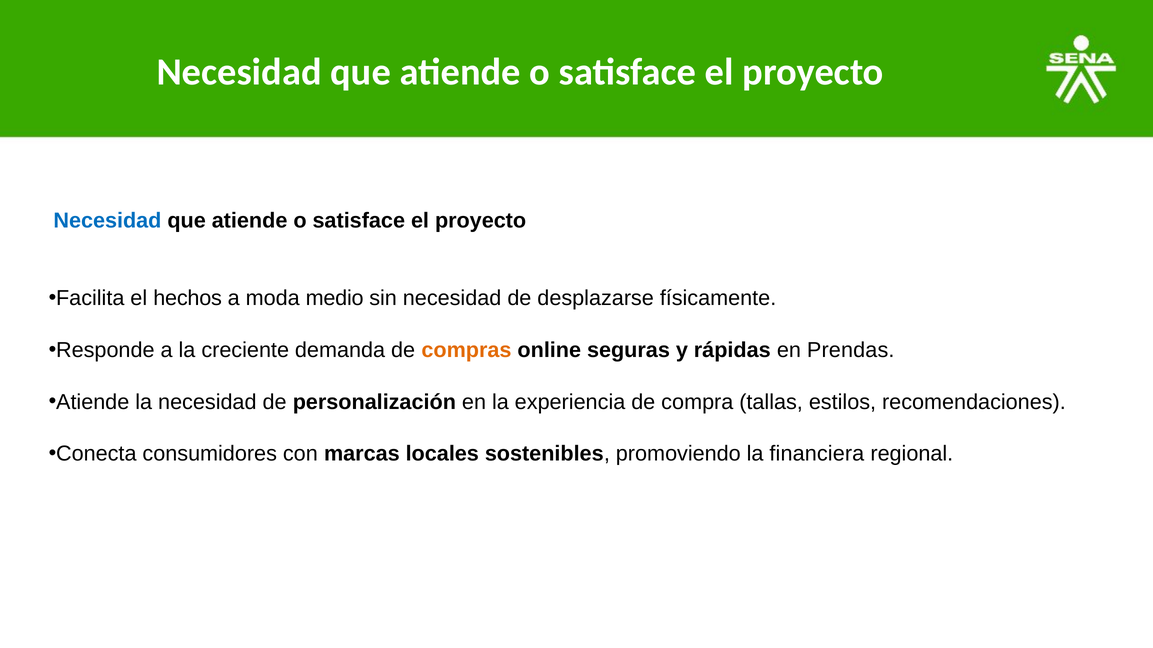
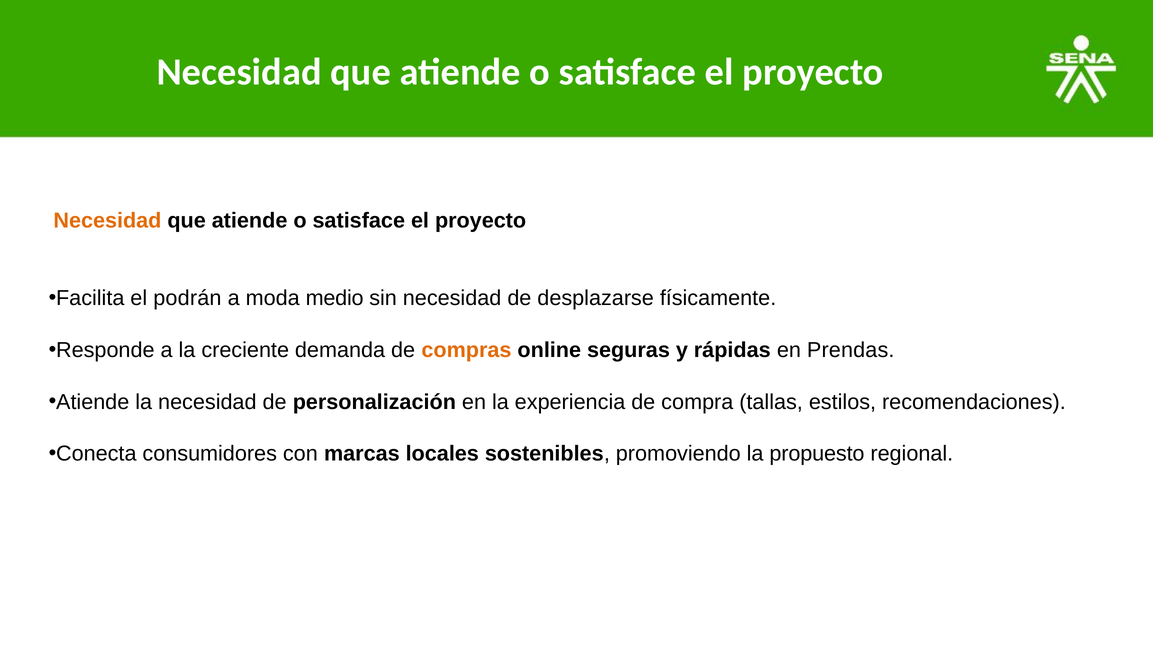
Necesidad colour: blue -> orange (107, 221)
hechos: hechos -> podrán (187, 299)
financiera: financiera -> propuesto (817, 454)
